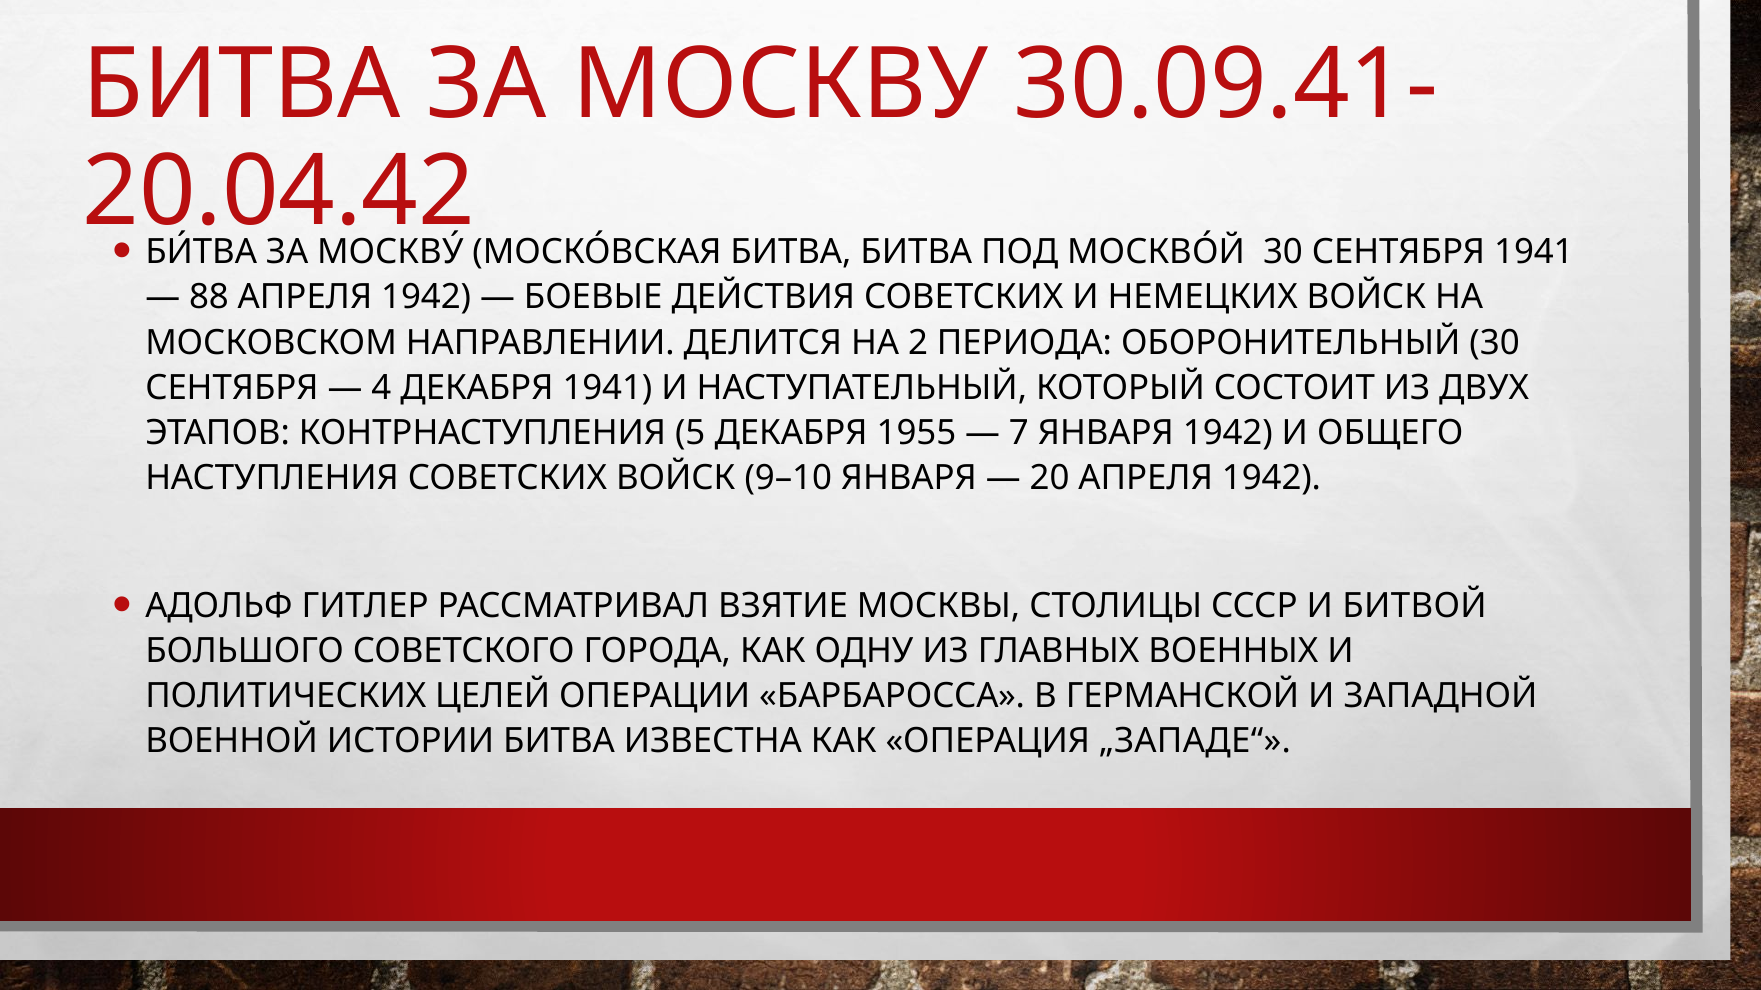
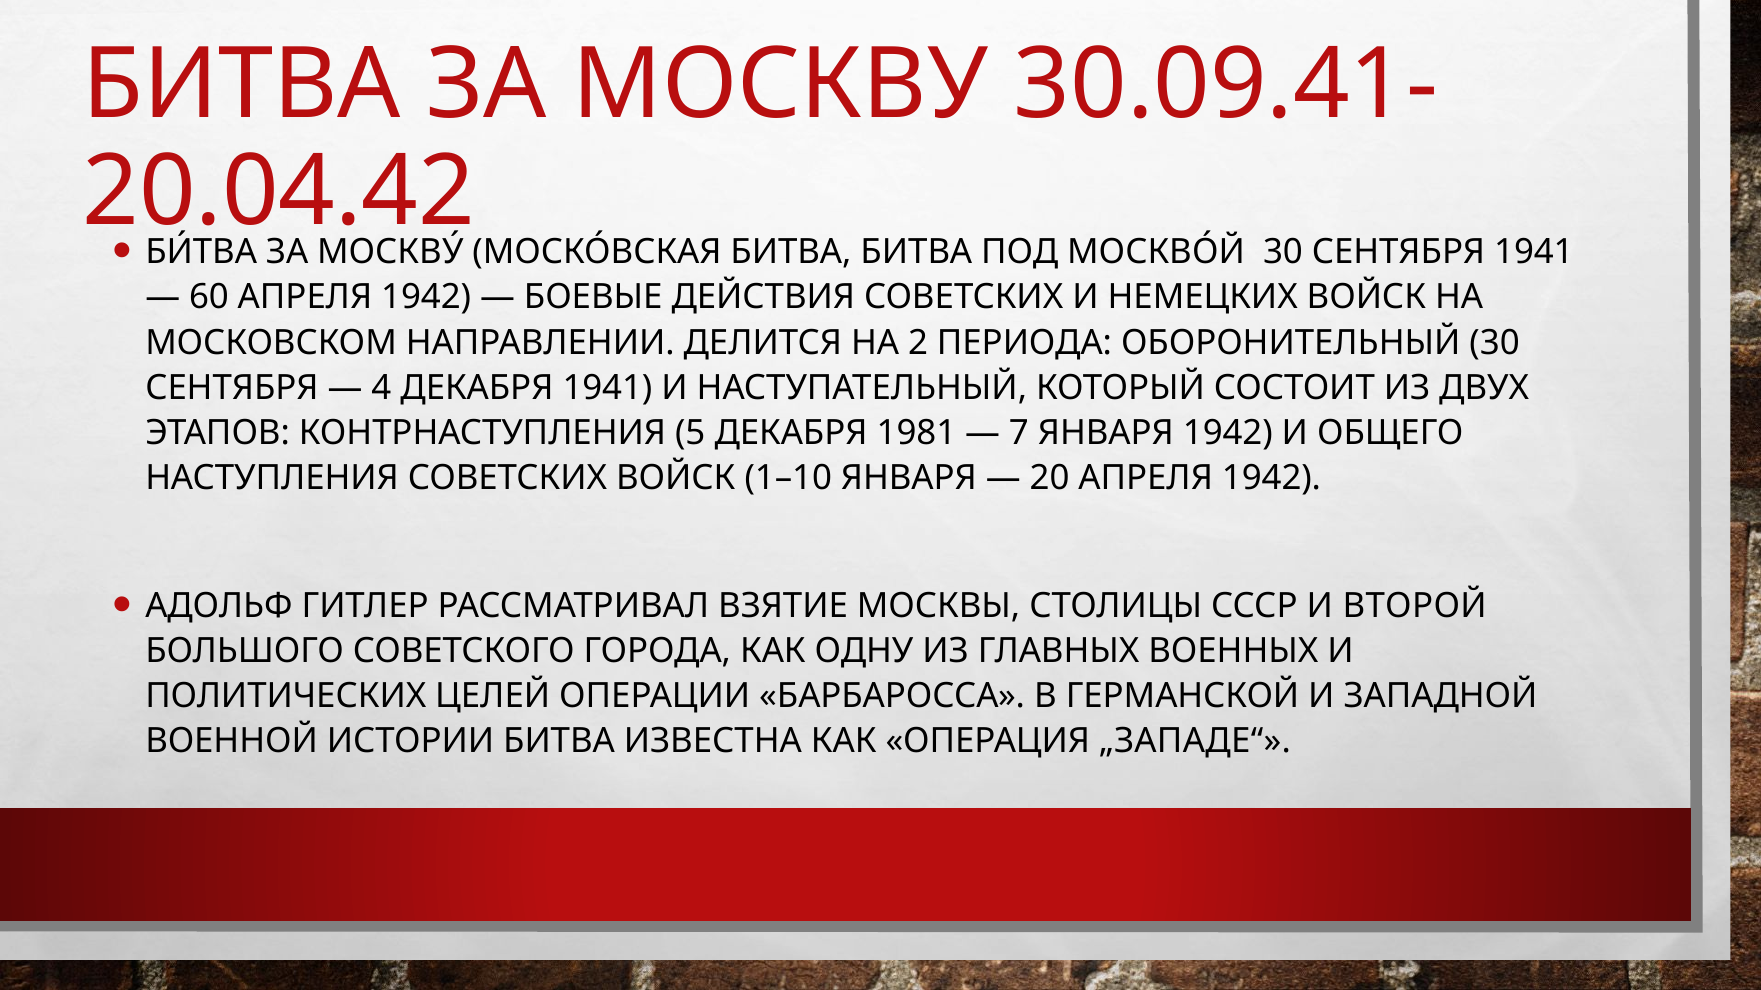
88: 88 -> 60 (209, 298)
1955: 1955 -> 1981 (916, 433)
9–10: 9–10 -> 1–10 (788, 478)
БИТВОЙ: БИТВОЙ -> ВТОРОЙ (1415, 606)
